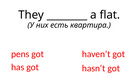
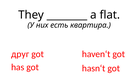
pens: pens -> друг (20, 54)
